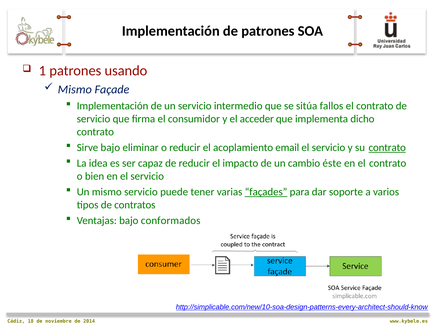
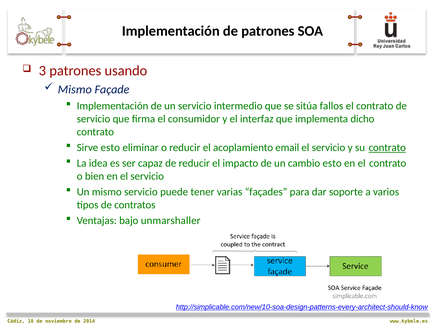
1: 1 -> 3 (42, 71)
acceder: acceder -> interfaz (257, 119)
Sirve bajo: bajo -> esto (110, 148)
cambio éste: éste -> esto (332, 163)
façades underline: present -> none (266, 192)
conformados: conformados -> unmarshaller (171, 221)
